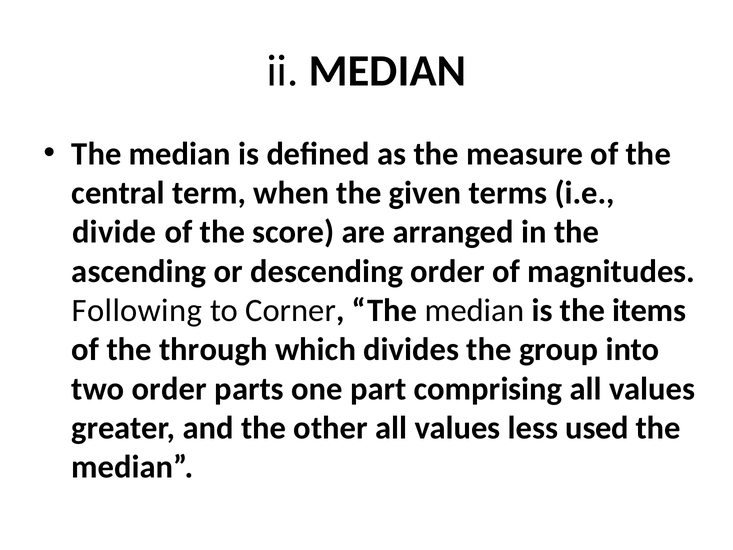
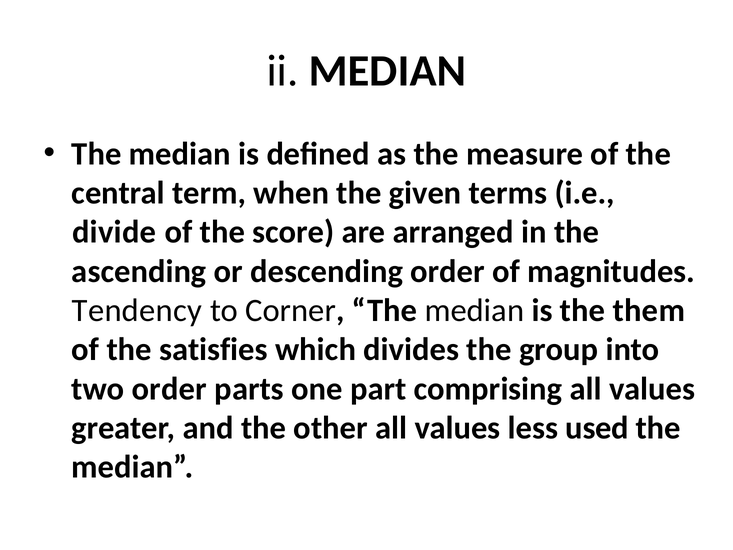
Following: Following -> Tendency (137, 310)
items: items -> them (649, 310)
through: through -> satisfies (213, 349)
